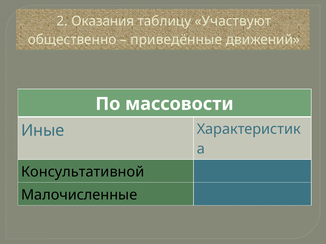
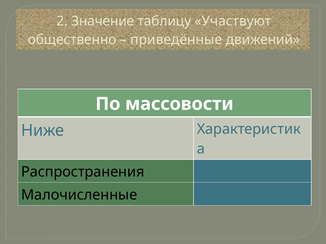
Оказания: Оказания -> Значение (103, 21)
Иные: Иные -> Ниже (43, 131)
Консультативной: Консультативной -> Распространения (83, 172)
